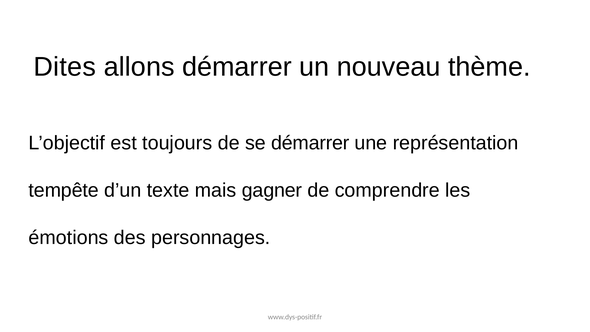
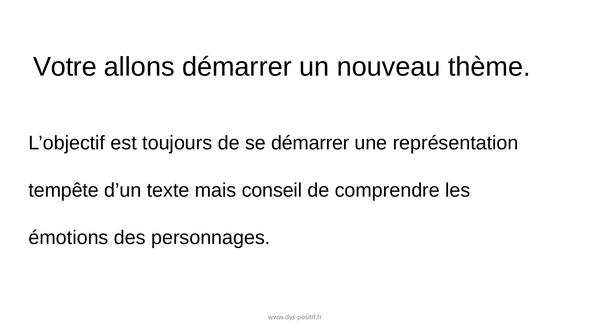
Dites: Dites -> Votre (65, 67)
gagner: gagner -> conseil (272, 190)
